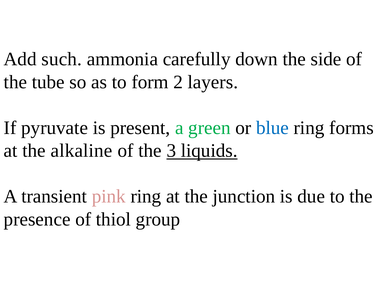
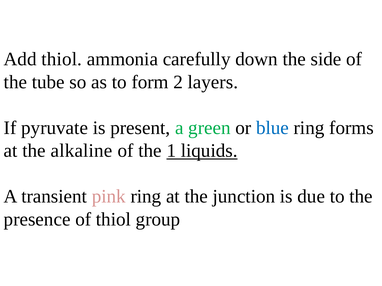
Add such: such -> thiol (62, 59)
3: 3 -> 1 (171, 151)
